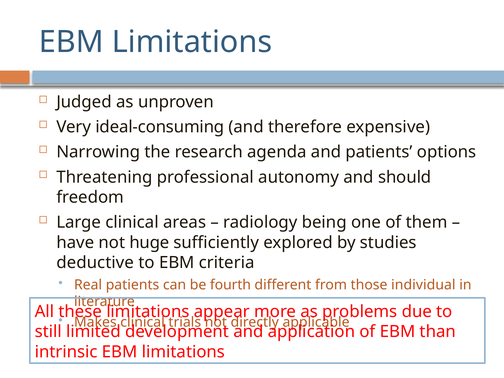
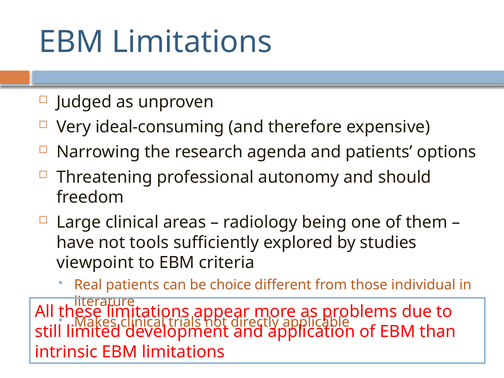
huge: huge -> tools (149, 243)
deductive: deductive -> viewpoint (95, 263)
fourth: fourth -> choice (231, 285)
